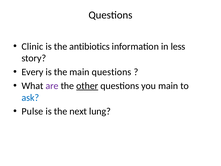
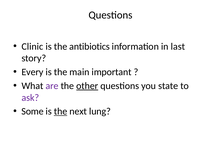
less: less -> last (178, 46)
main questions: questions -> important (112, 72)
you main: main -> state (168, 86)
ask colour: blue -> purple (30, 97)
Pulse: Pulse -> Some (32, 111)
the underline: none -> present (61, 111)
